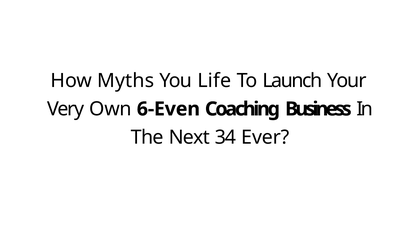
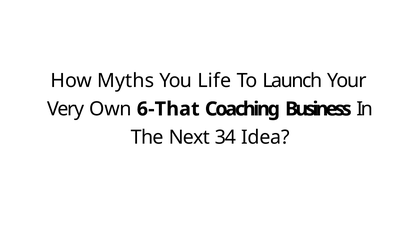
6-Even: 6-Even -> 6-That (168, 109)
Ever: Ever -> Idea (265, 137)
